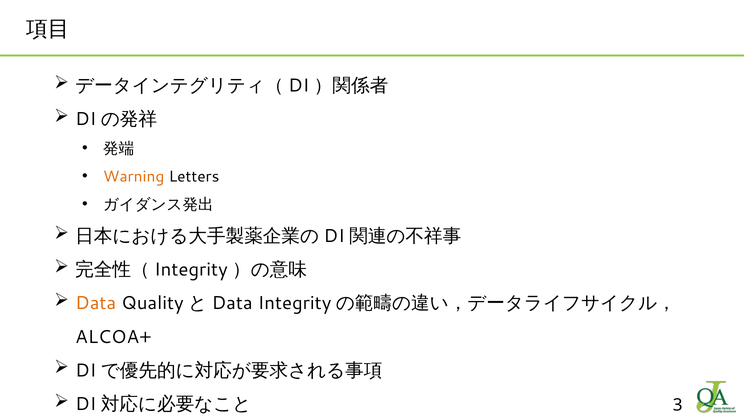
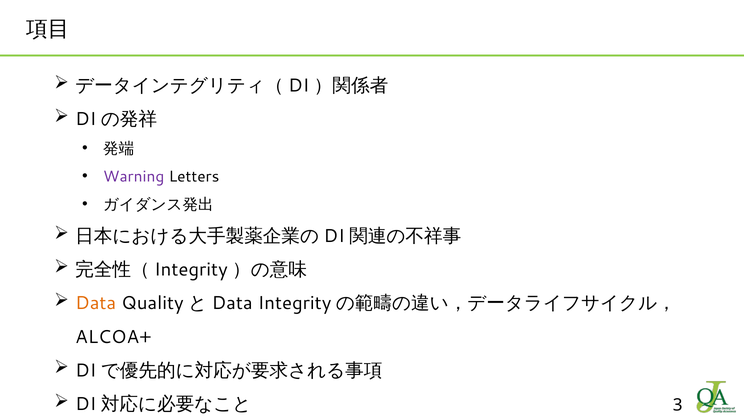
Warning colour: orange -> purple (134, 176)
